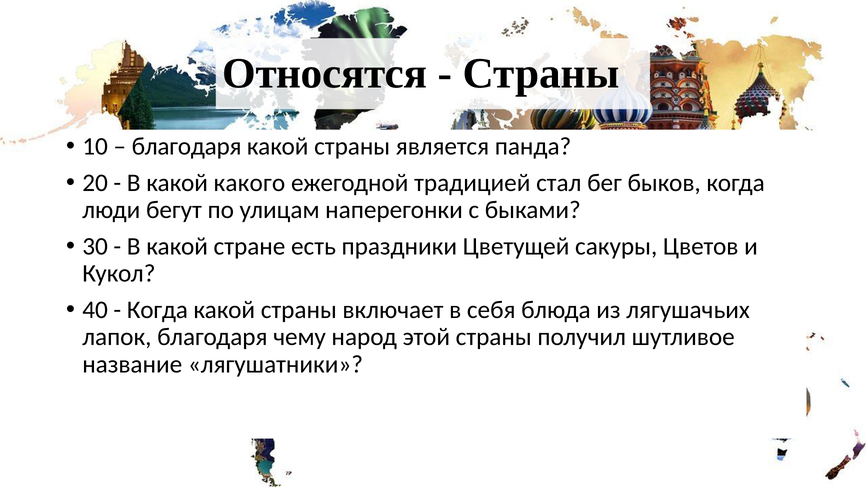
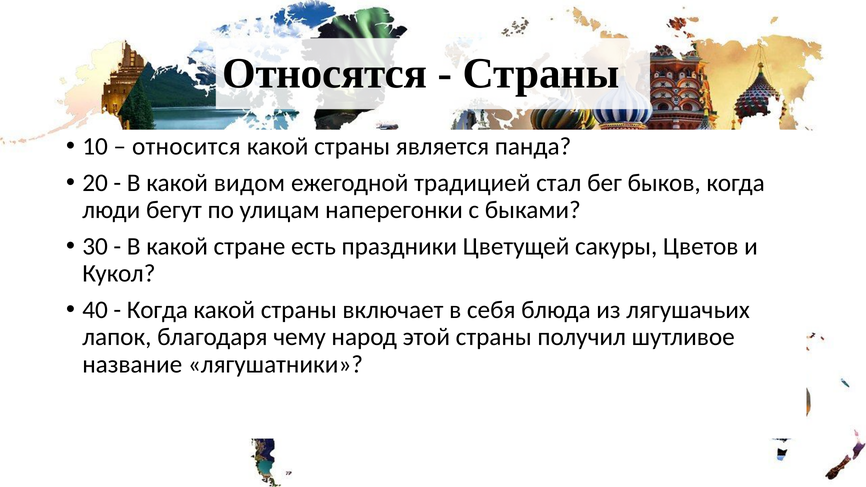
благодаря: благодаря -> относится (186, 146)
какого: какого -> видом (249, 183)
